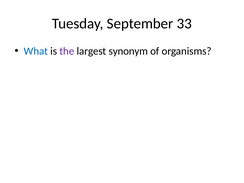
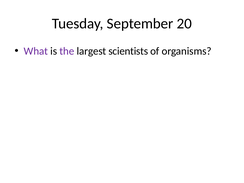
33: 33 -> 20 (184, 24)
What colour: blue -> purple (36, 51)
synonym: synonym -> scientists (128, 51)
